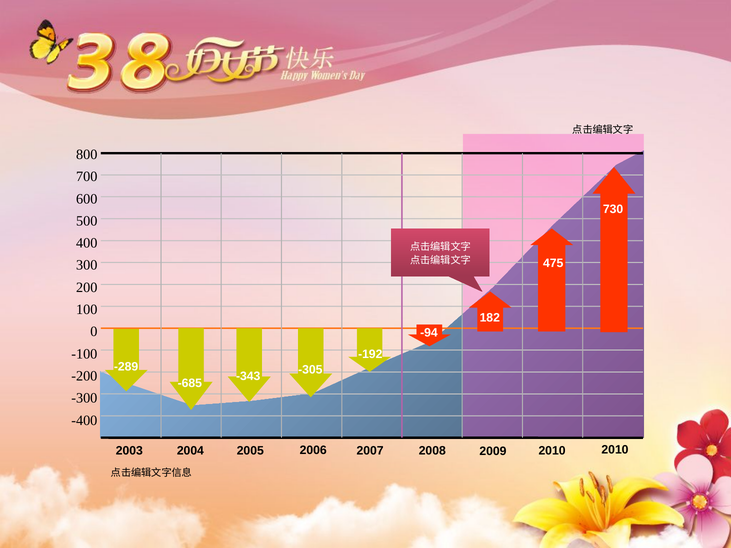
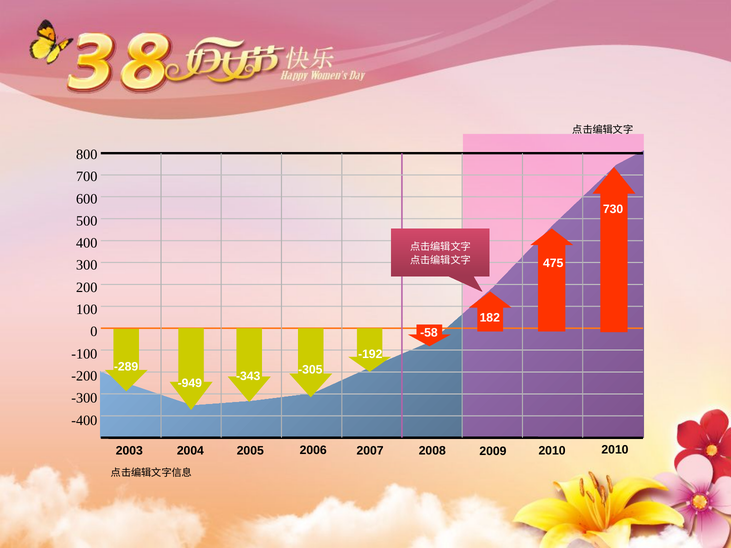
-94: -94 -> -58 (429, 333)
-685: -685 -> -949 (190, 383)
